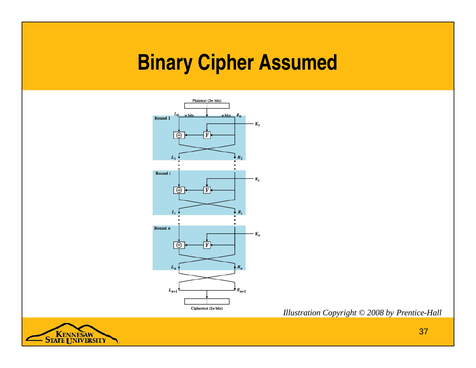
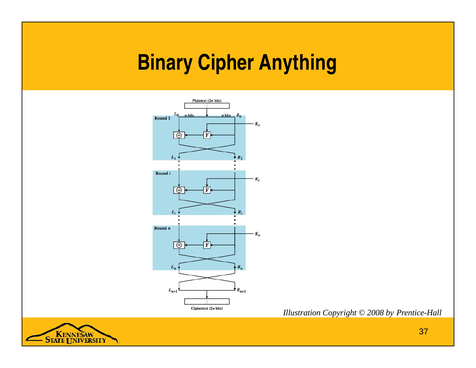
Assumed: Assumed -> Anything (298, 63)
